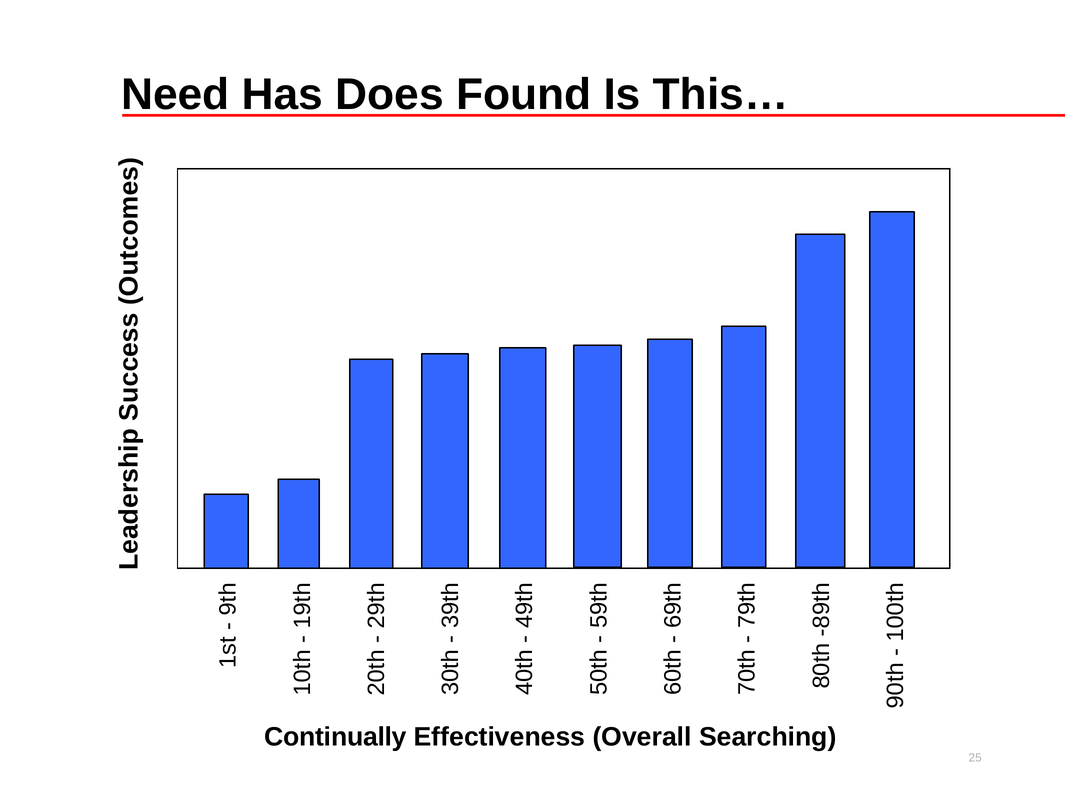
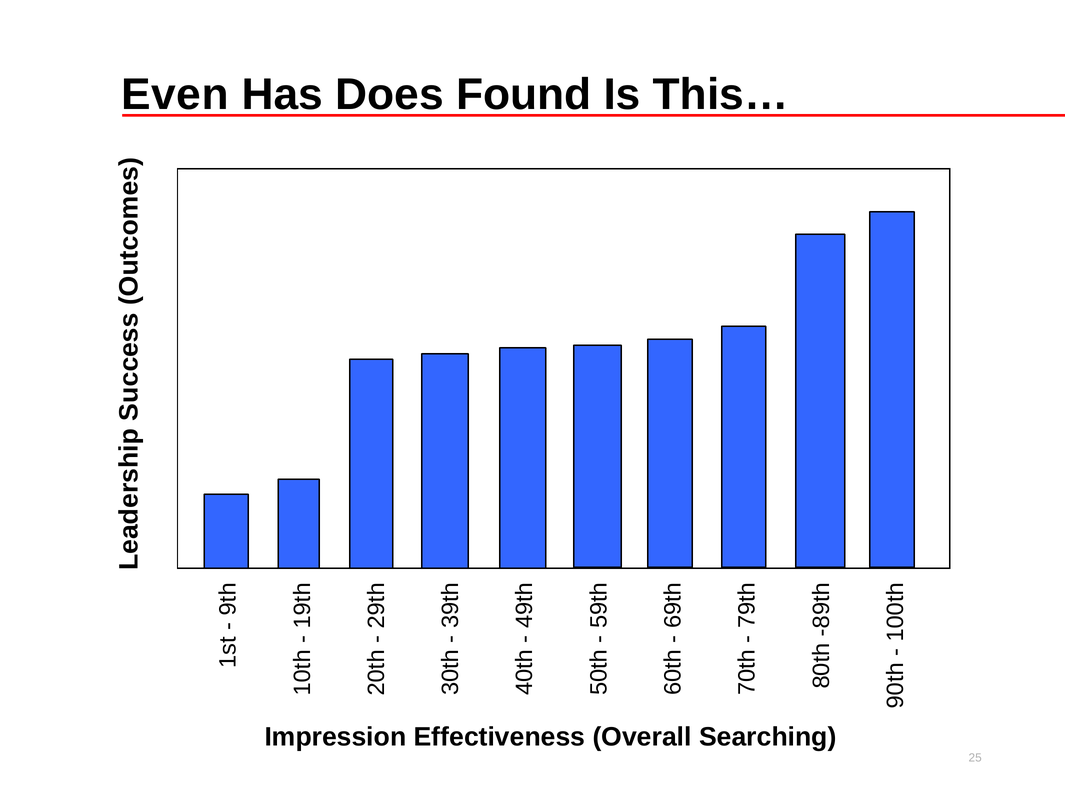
Need: Need -> Even (175, 94)
Continually: Continually -> Impression (335, 737)
